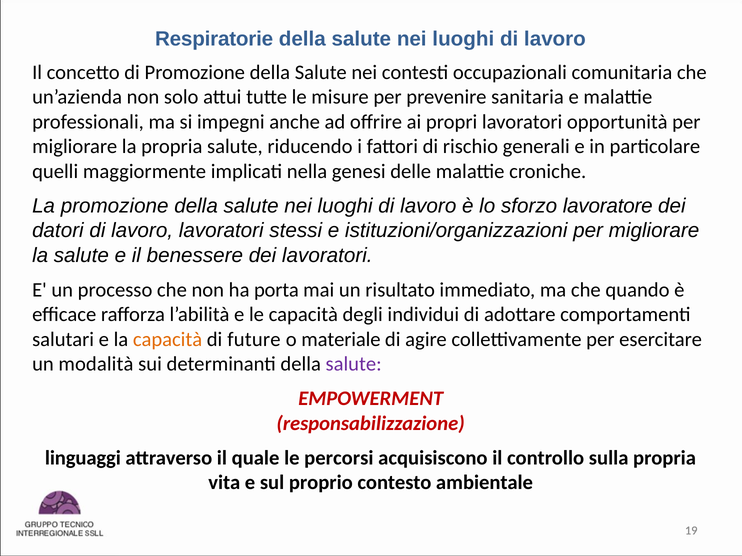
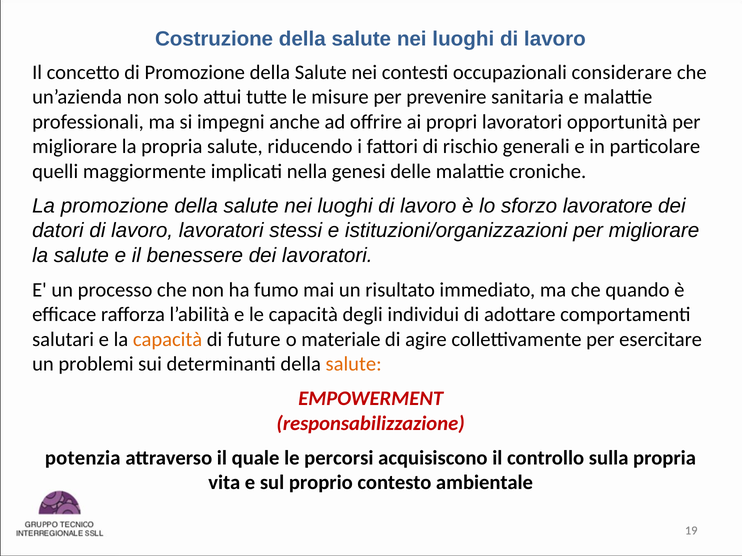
Respiratorie: Respiratorie -> Costruzione (214, 39)
comunitaria: comunitaria -> considerare (622, 72)
porta: porta -> fumo (276, 290)
modalità: modalità -> problemi (96, 364)
salute colour: purple -> orange (354, 364)
linguaggi: linguaggi -> potenzia (83, 458)
